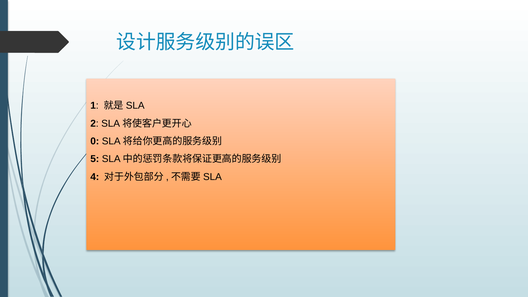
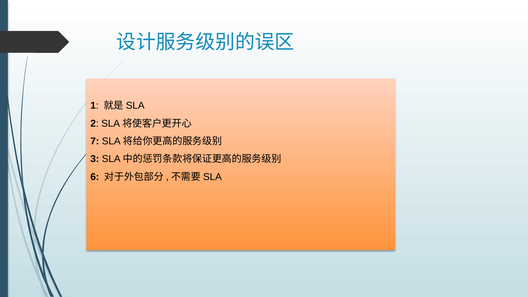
0: 0 -> 7 (95, 141)
5: 5 -> 3 (95, 159)
4: 4 -> 6 (95, 177)
